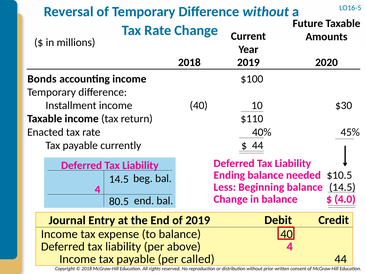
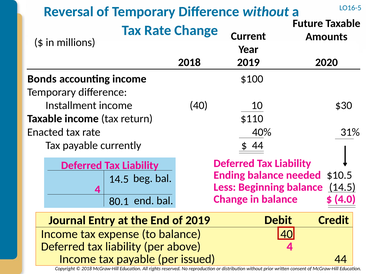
45%: 45% -> 31% (350, 132)
80.5: 80.5 -> 80.1 (119, 202)
called: called -> issued (198, 259)
